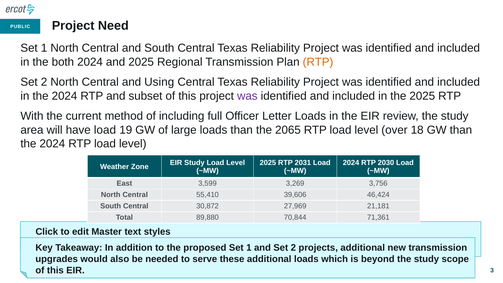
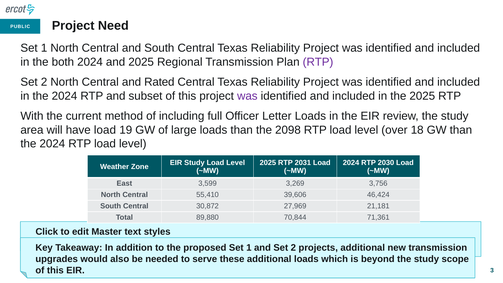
RTP colour: orange -> purple (318, 62)
Using: Using -> Rated (159, 82)
2065: 2065 -> 2098 (288, 130)
